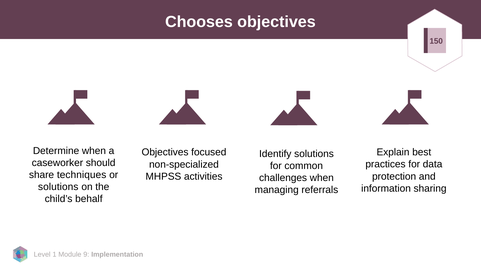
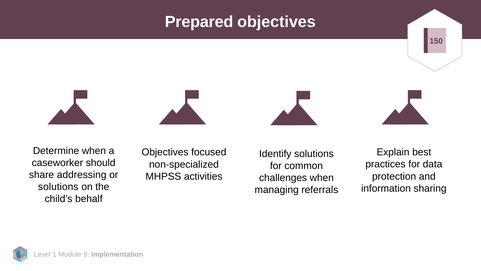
Chooses: Chooses -> Prepared (199, 22)
techniques: techniques -> addressing (82, 175)
